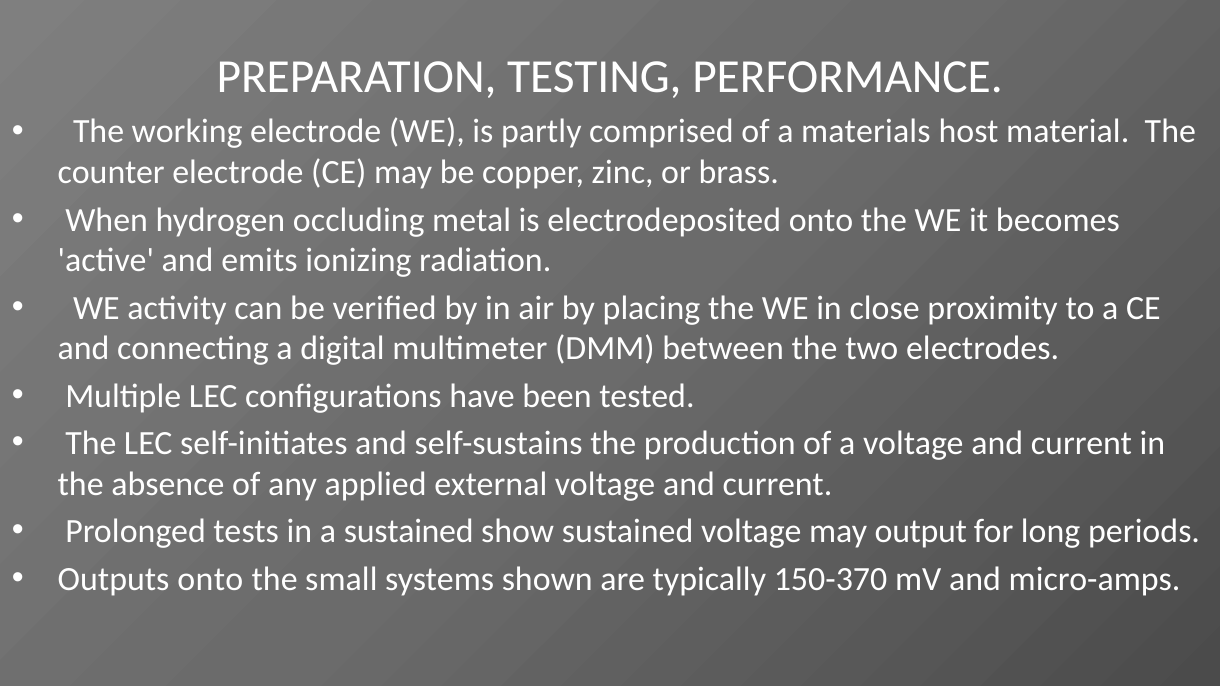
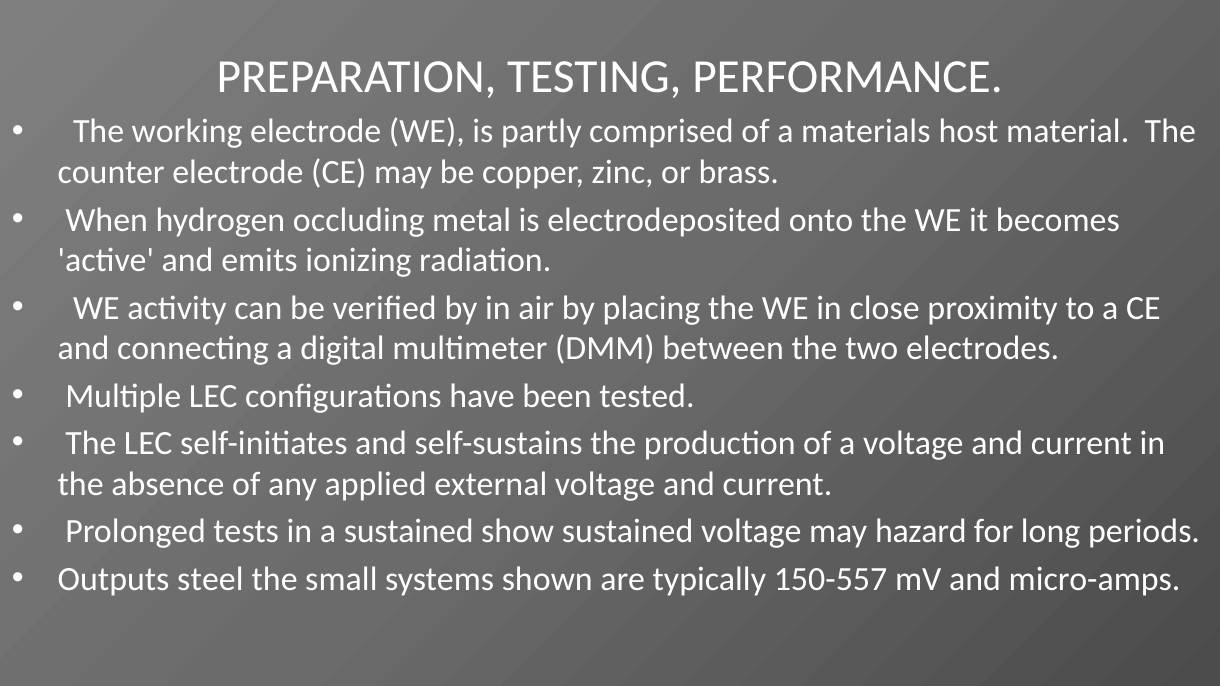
output: output -> hazard (921, 532)
Outputs onto: onto -> steel (210, 579)
150-370: 150-370 -> 150-557 (831, 579)
